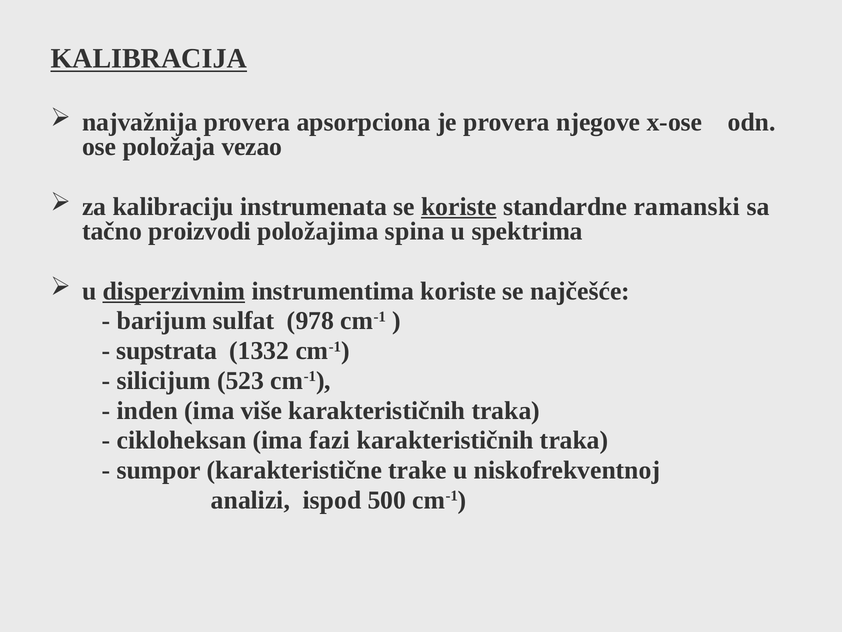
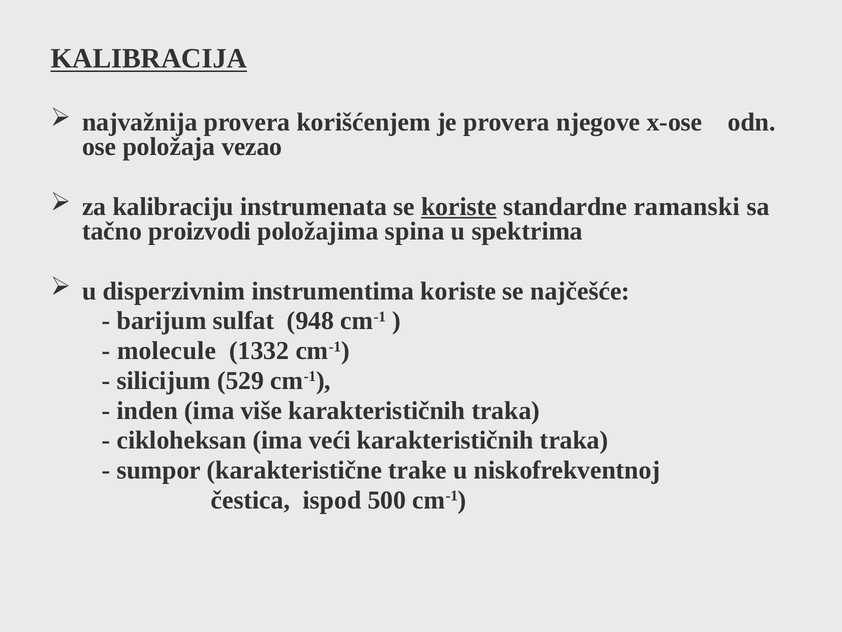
apsorpciona: apsorpciona -> korišćenjem (364, 122)
disperzivnim underline: present -> none (174, 291)
978: 978 -> 948 (311, 321)
supstrata: supstrata -> molecule (167, 351)
523: 523 -> 529 (241, 380)
fazi: fazi -> veći (330, 440)
analizi: analizi -> čestica (250, 500)
